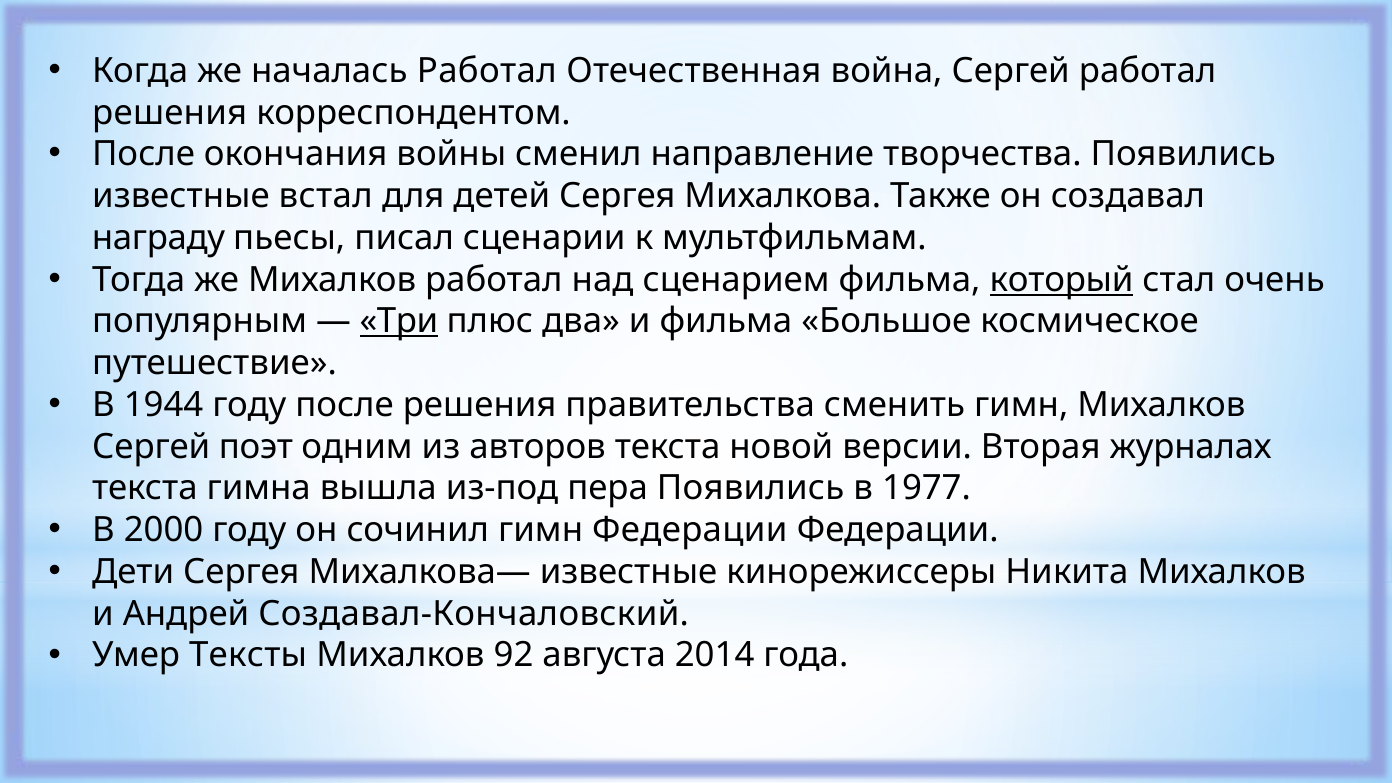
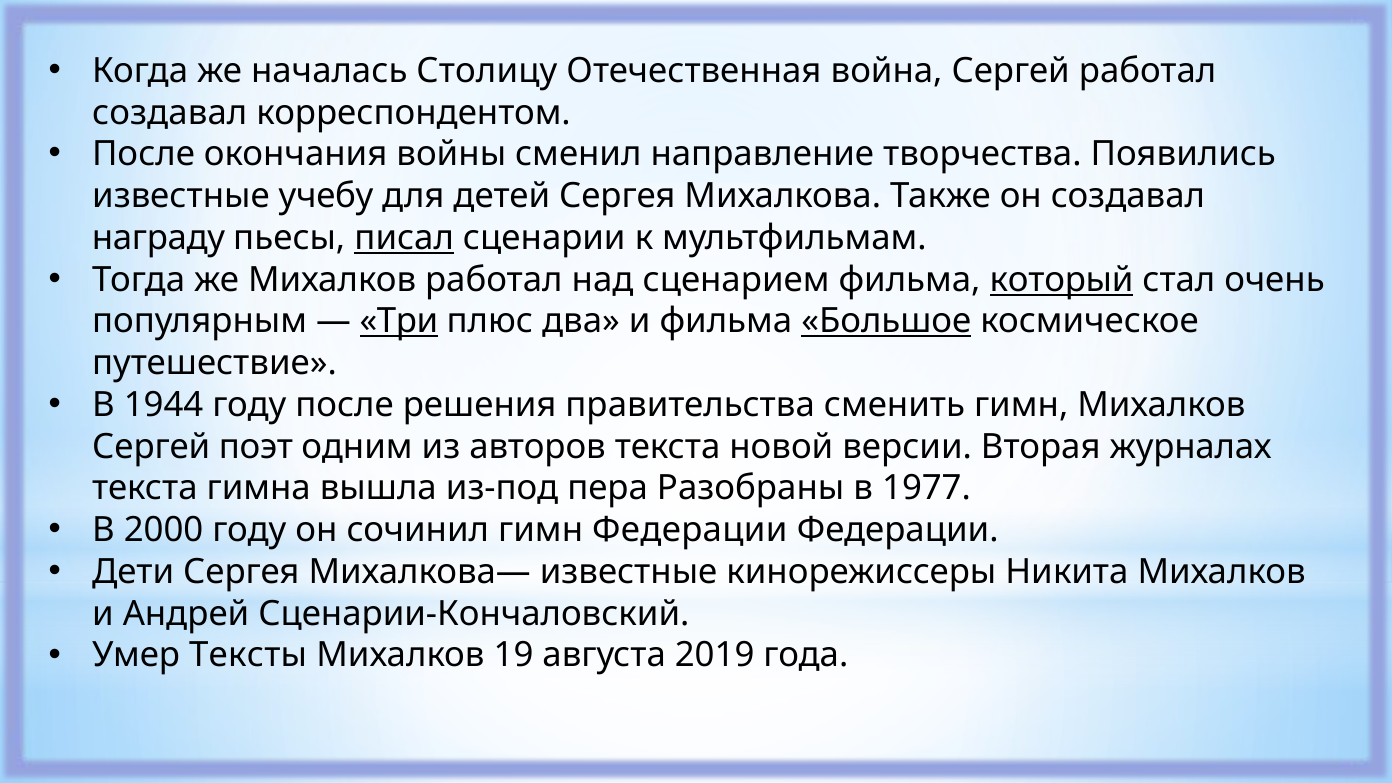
началась Работал: Работал -> Столицу (487, 71)
решения: решения -> создавал (170, 113)
встал: встал -> учебу (326, 196)
писал underline: none -> present (404, 238)
Большое underline: none -> present (886, 321)
пера Появились: Появились -> Разобраны (751, 488)
Создавал-Кончаловский: Создавал-Кончаловский -> Сценарии-Кончаловский (474, 614)
92: 92 -> 19 (514, 655)
2014: 2014 -> 2019 (715, 655)
